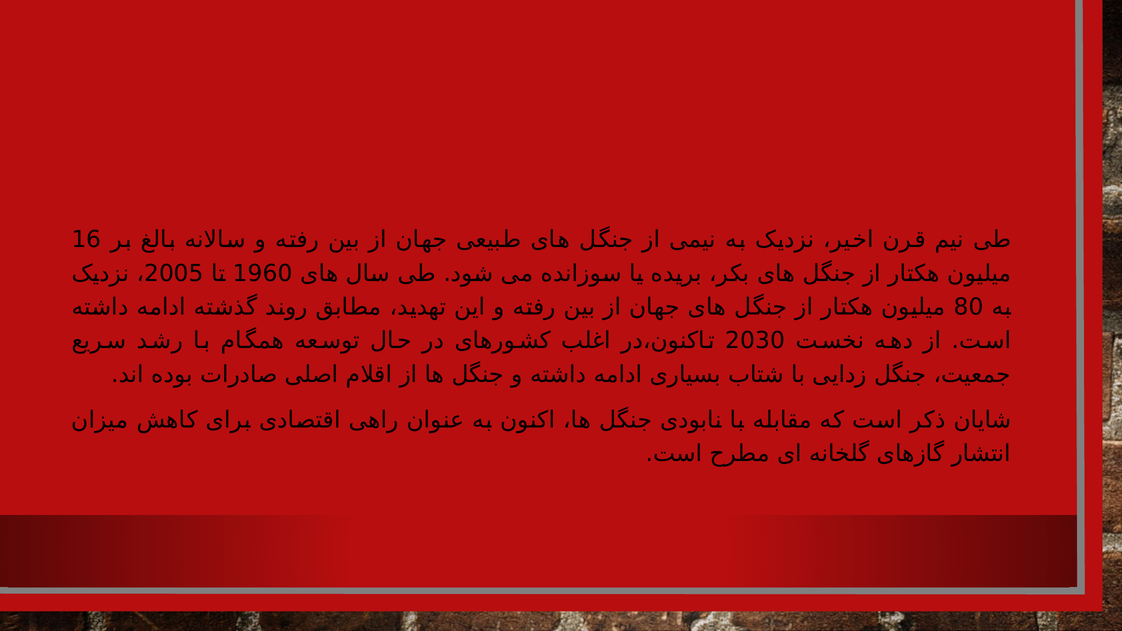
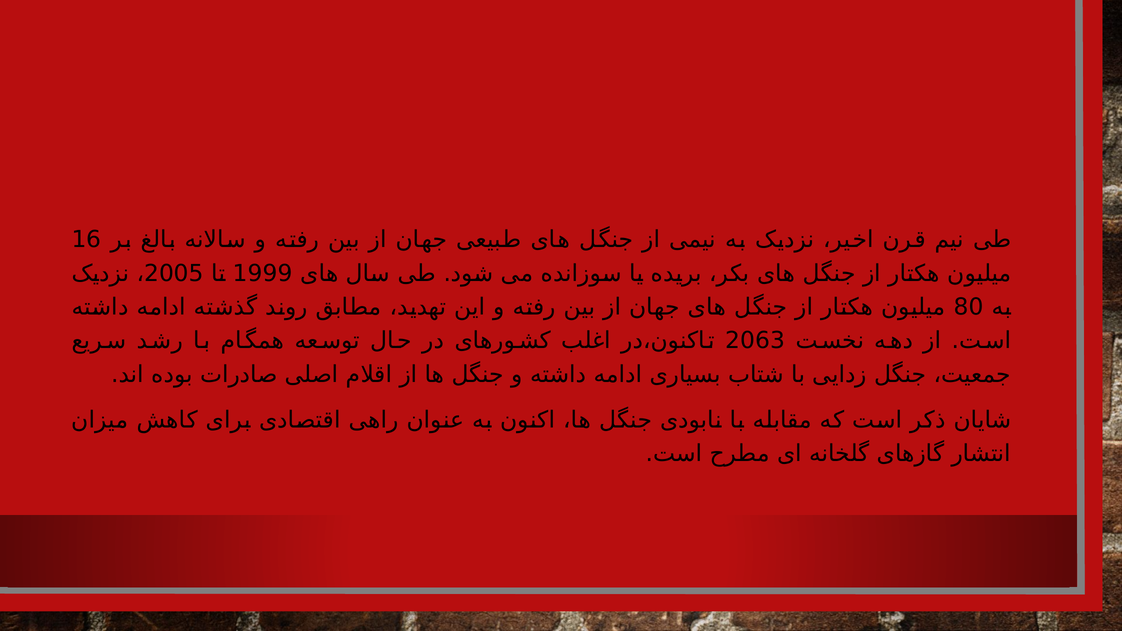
1960: 1960 -> 1999 (263, 273)
2030: 2030 -> 2063 (755, 341)
